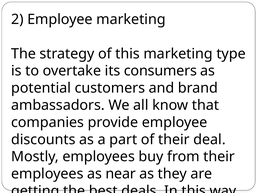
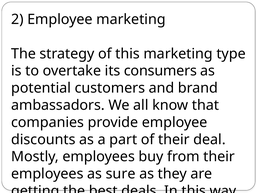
near: near -> sure (121, 174)
